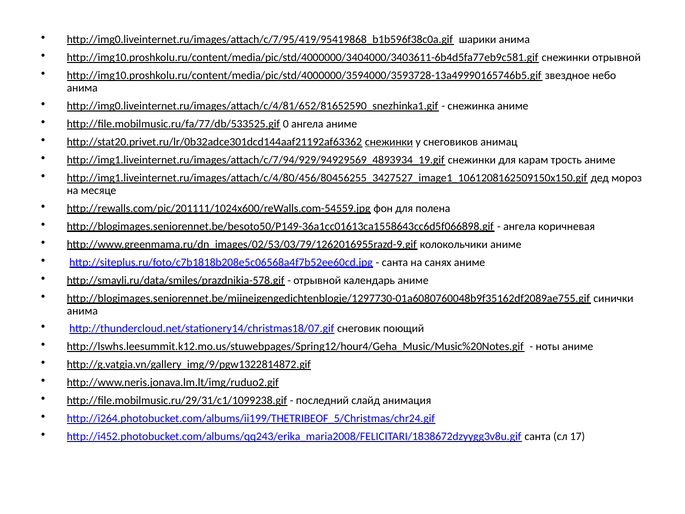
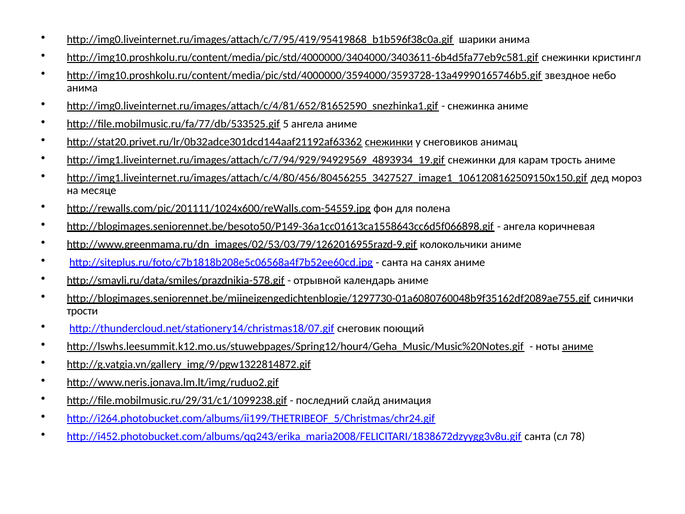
снежинки отрывной: отрывной -> кристингл (617, 58)
0: 0 -> 5 (286, 124)
анима: анима -> трости (82, 311)
аниме underline: none -> present (578, 346)
17: 17 -> 78 (578, 436)
